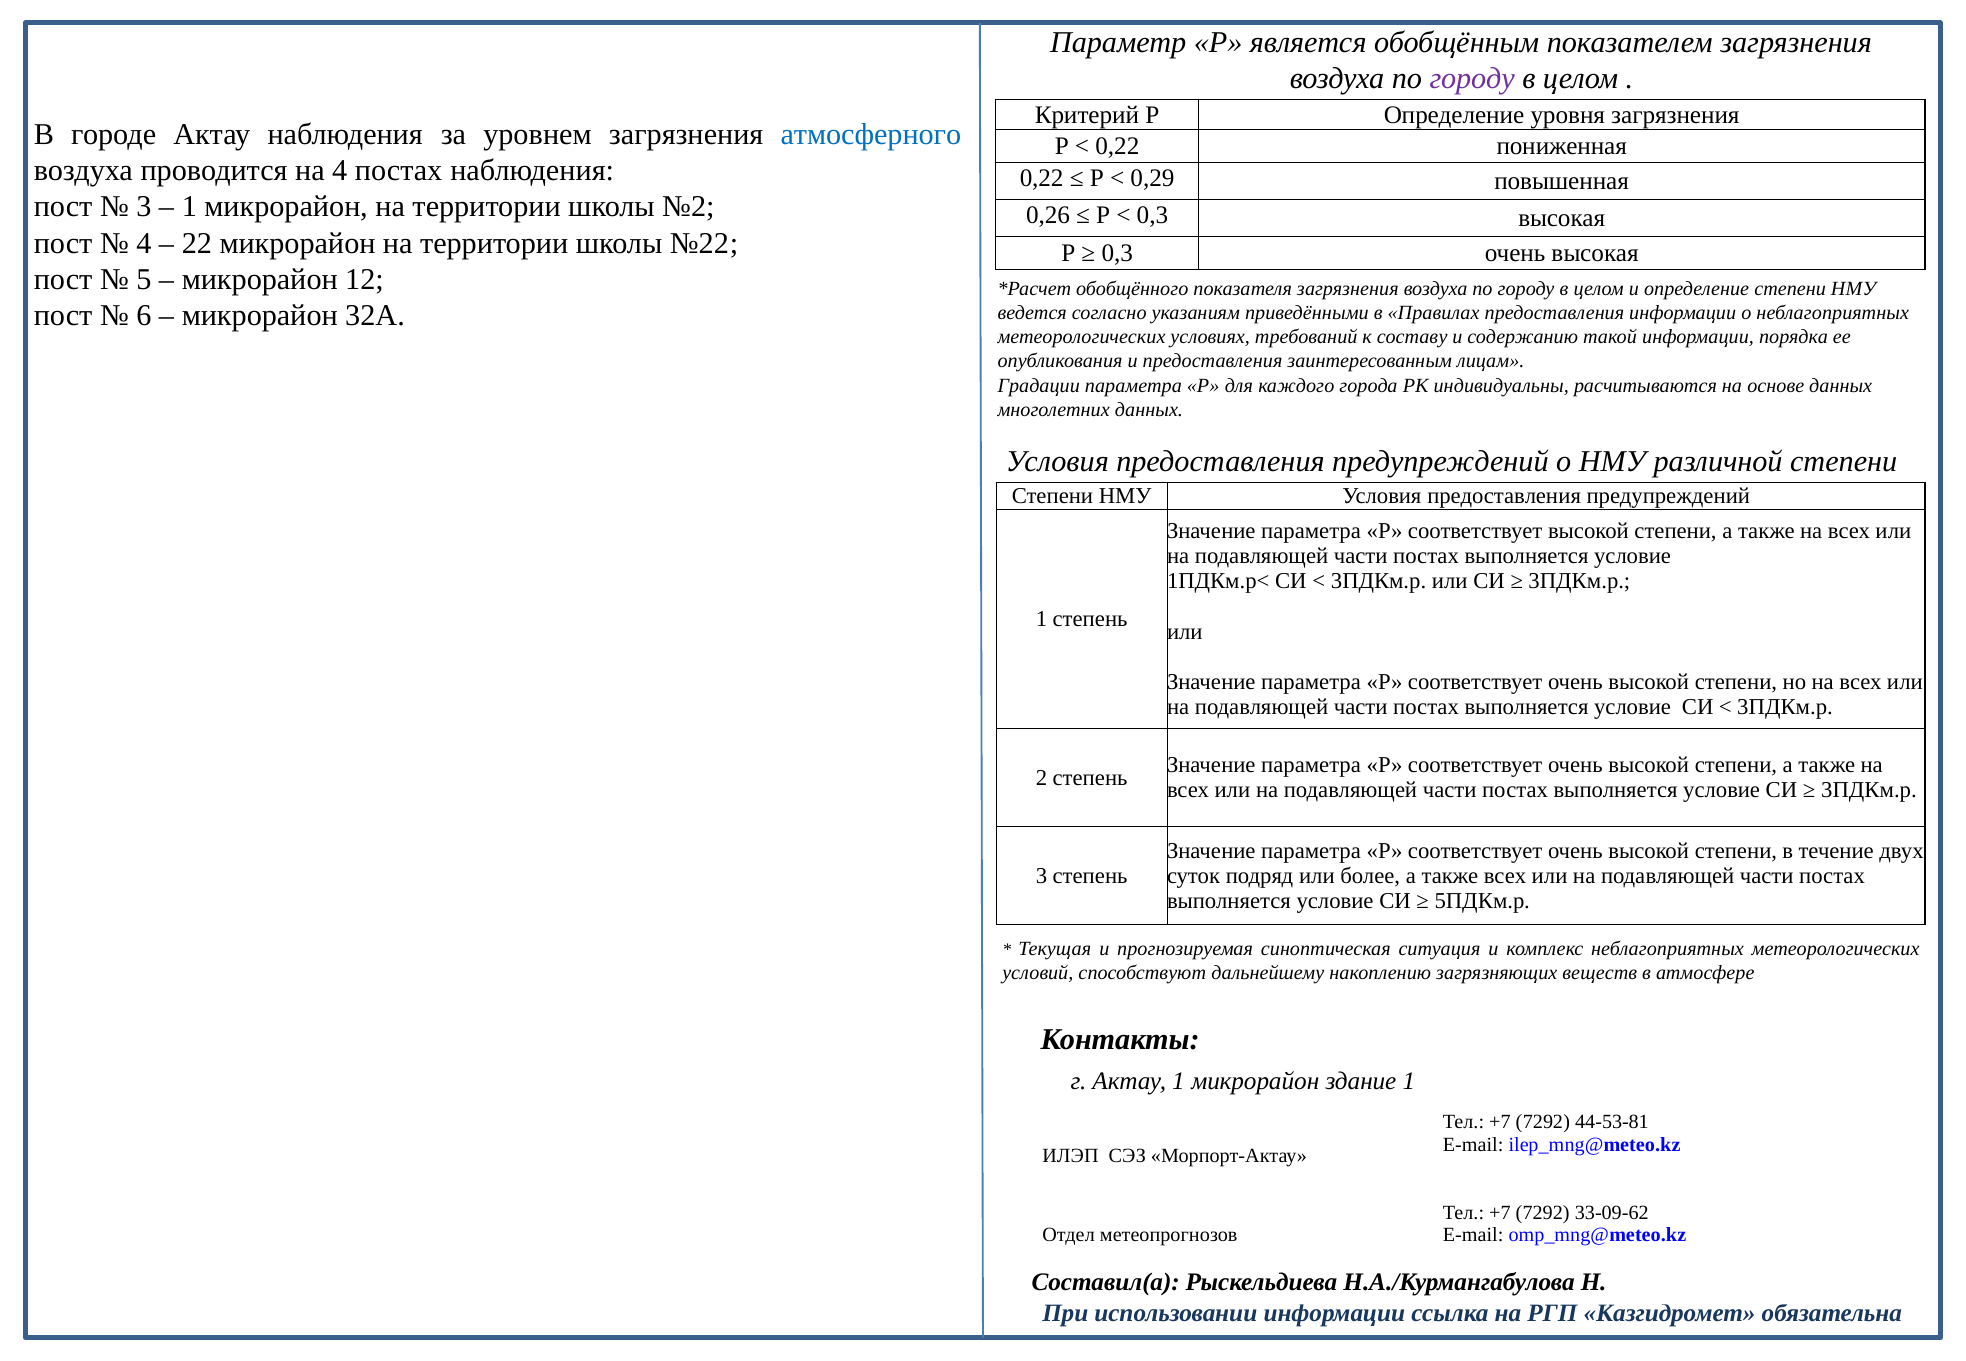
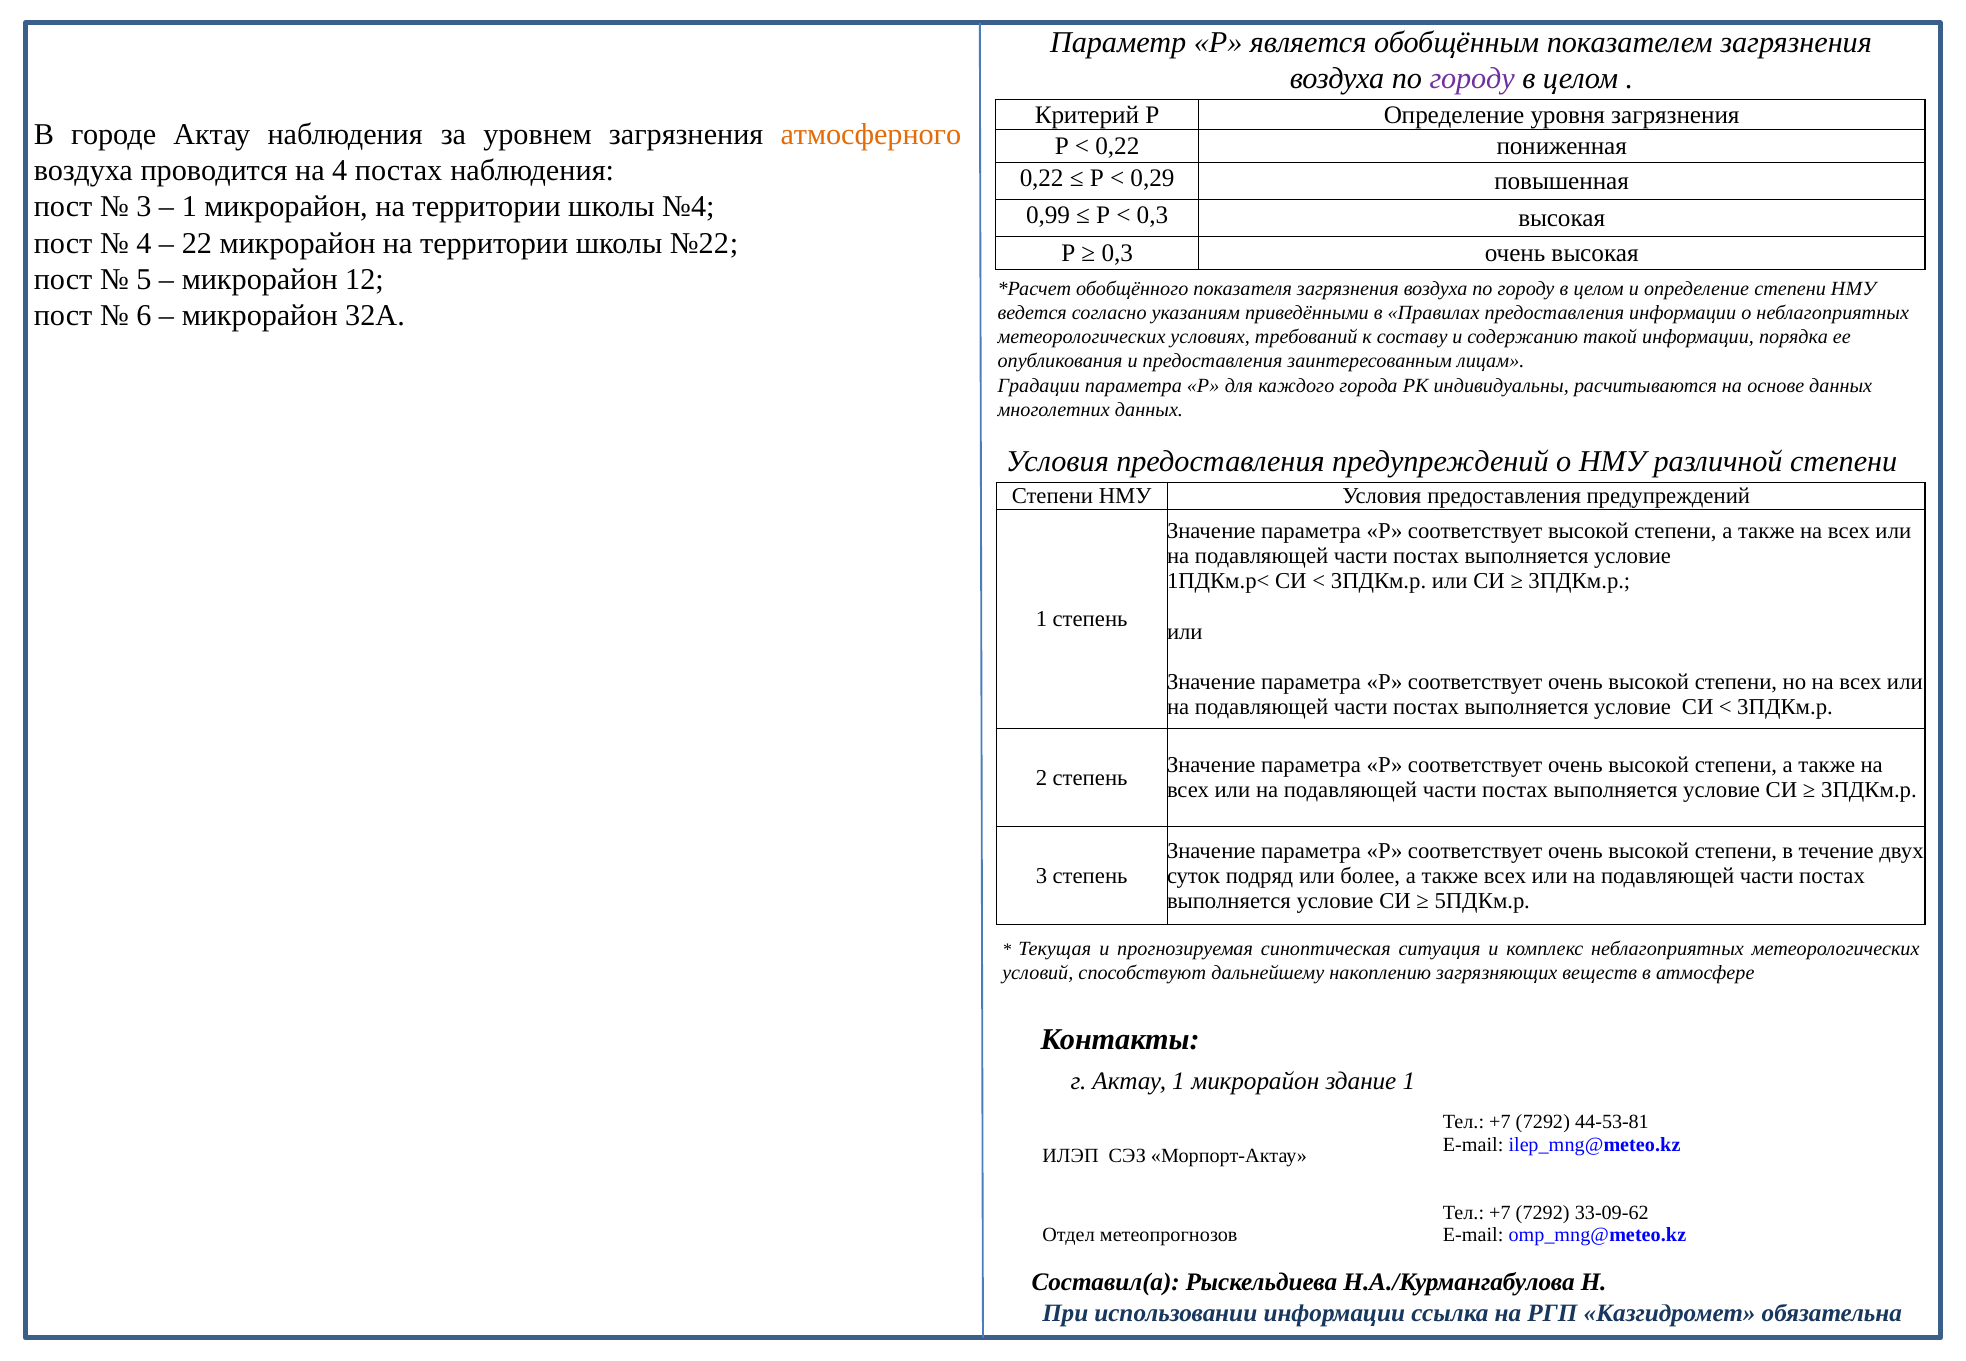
атмосферного colour: blue -> orange (871, 134)
№2: №2 -> №4 (688, 207)
0,26: 0,26 -> 0,99 (1048, 216)
